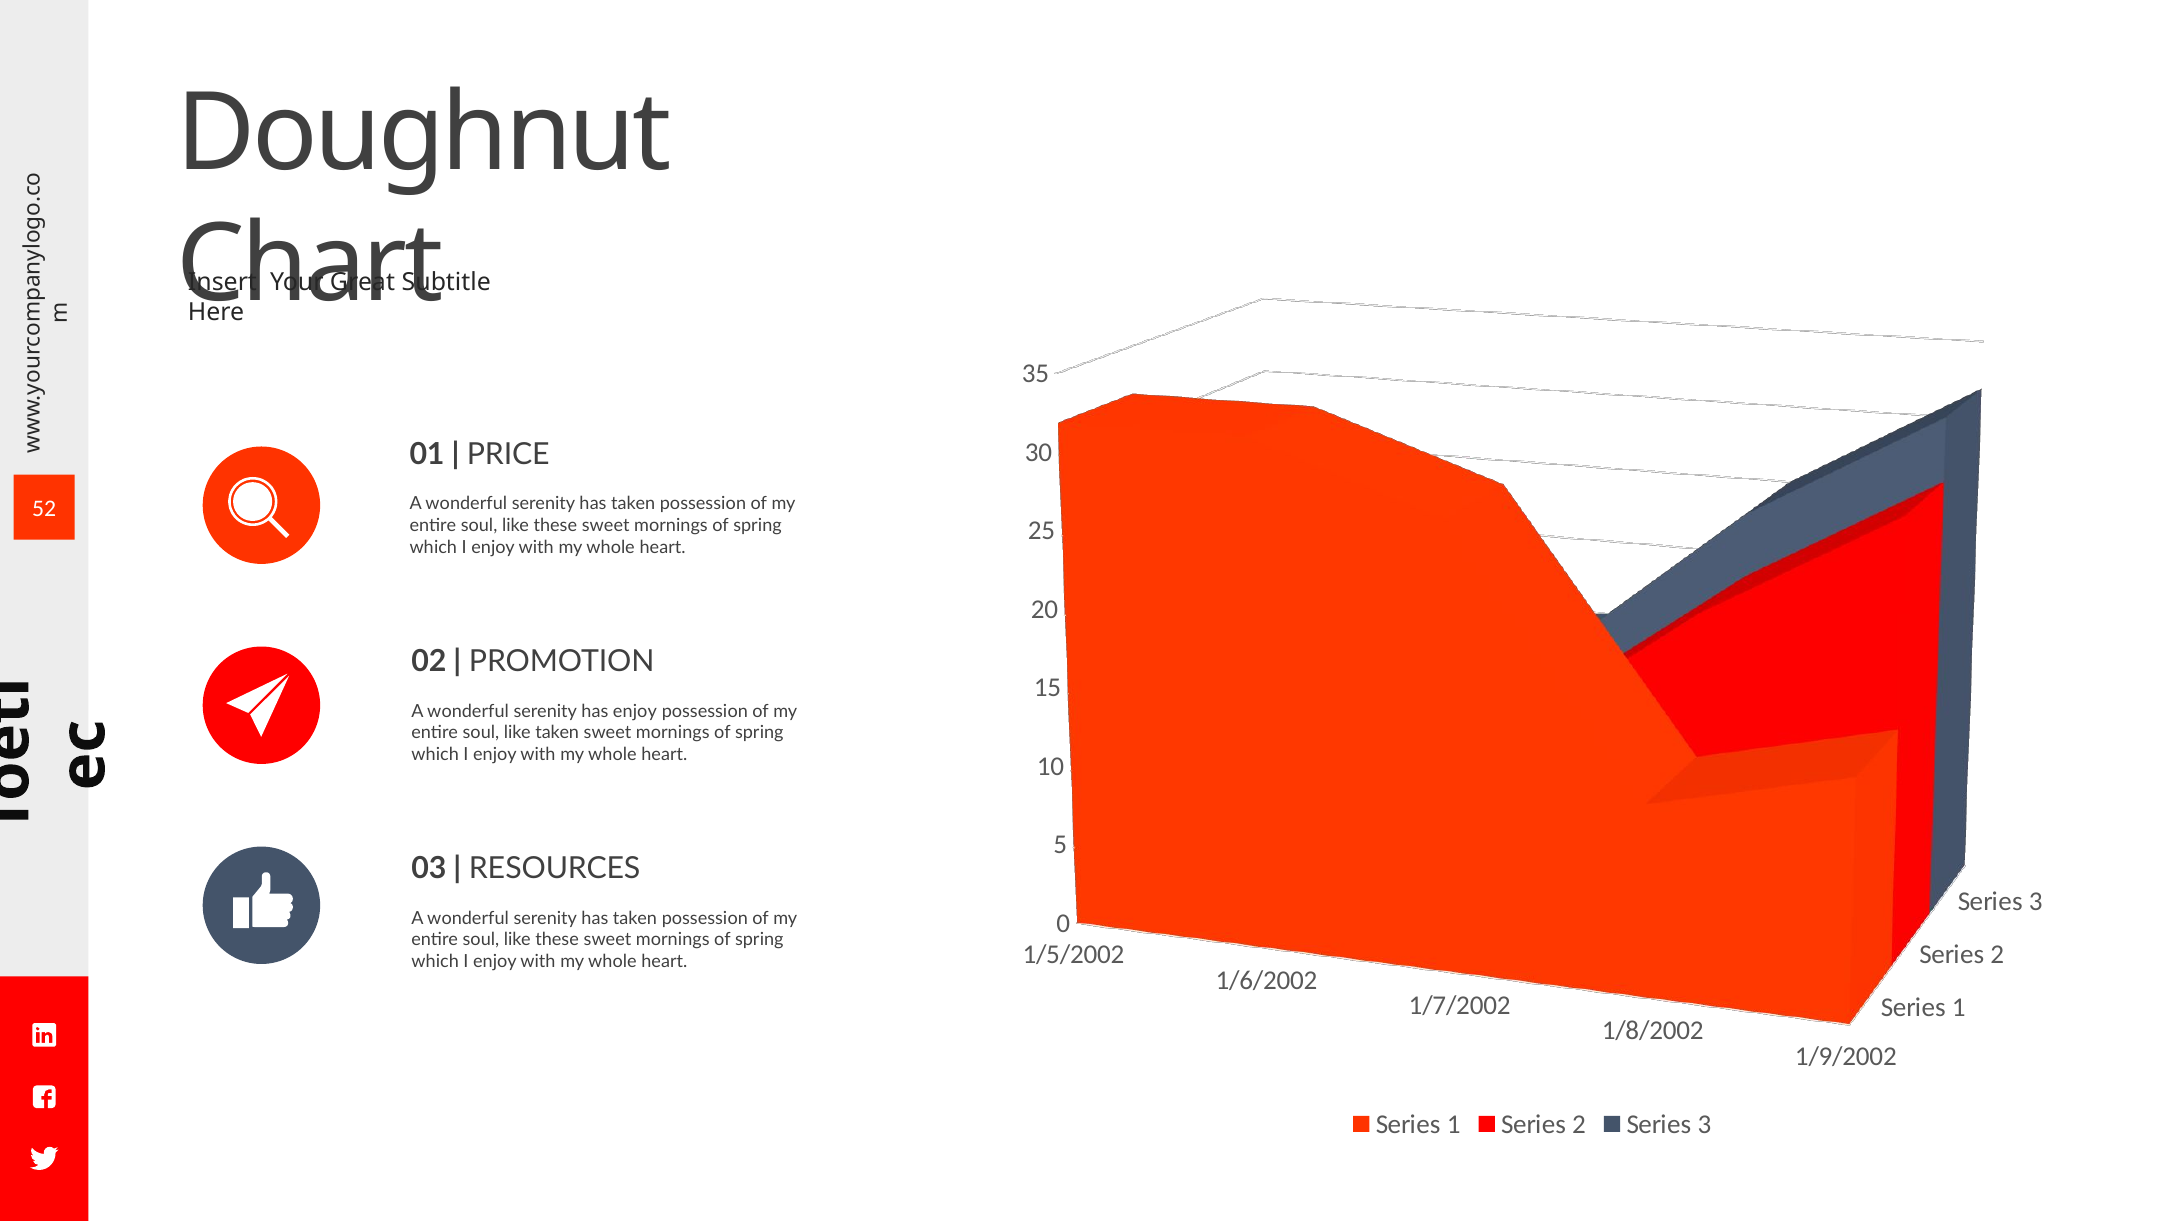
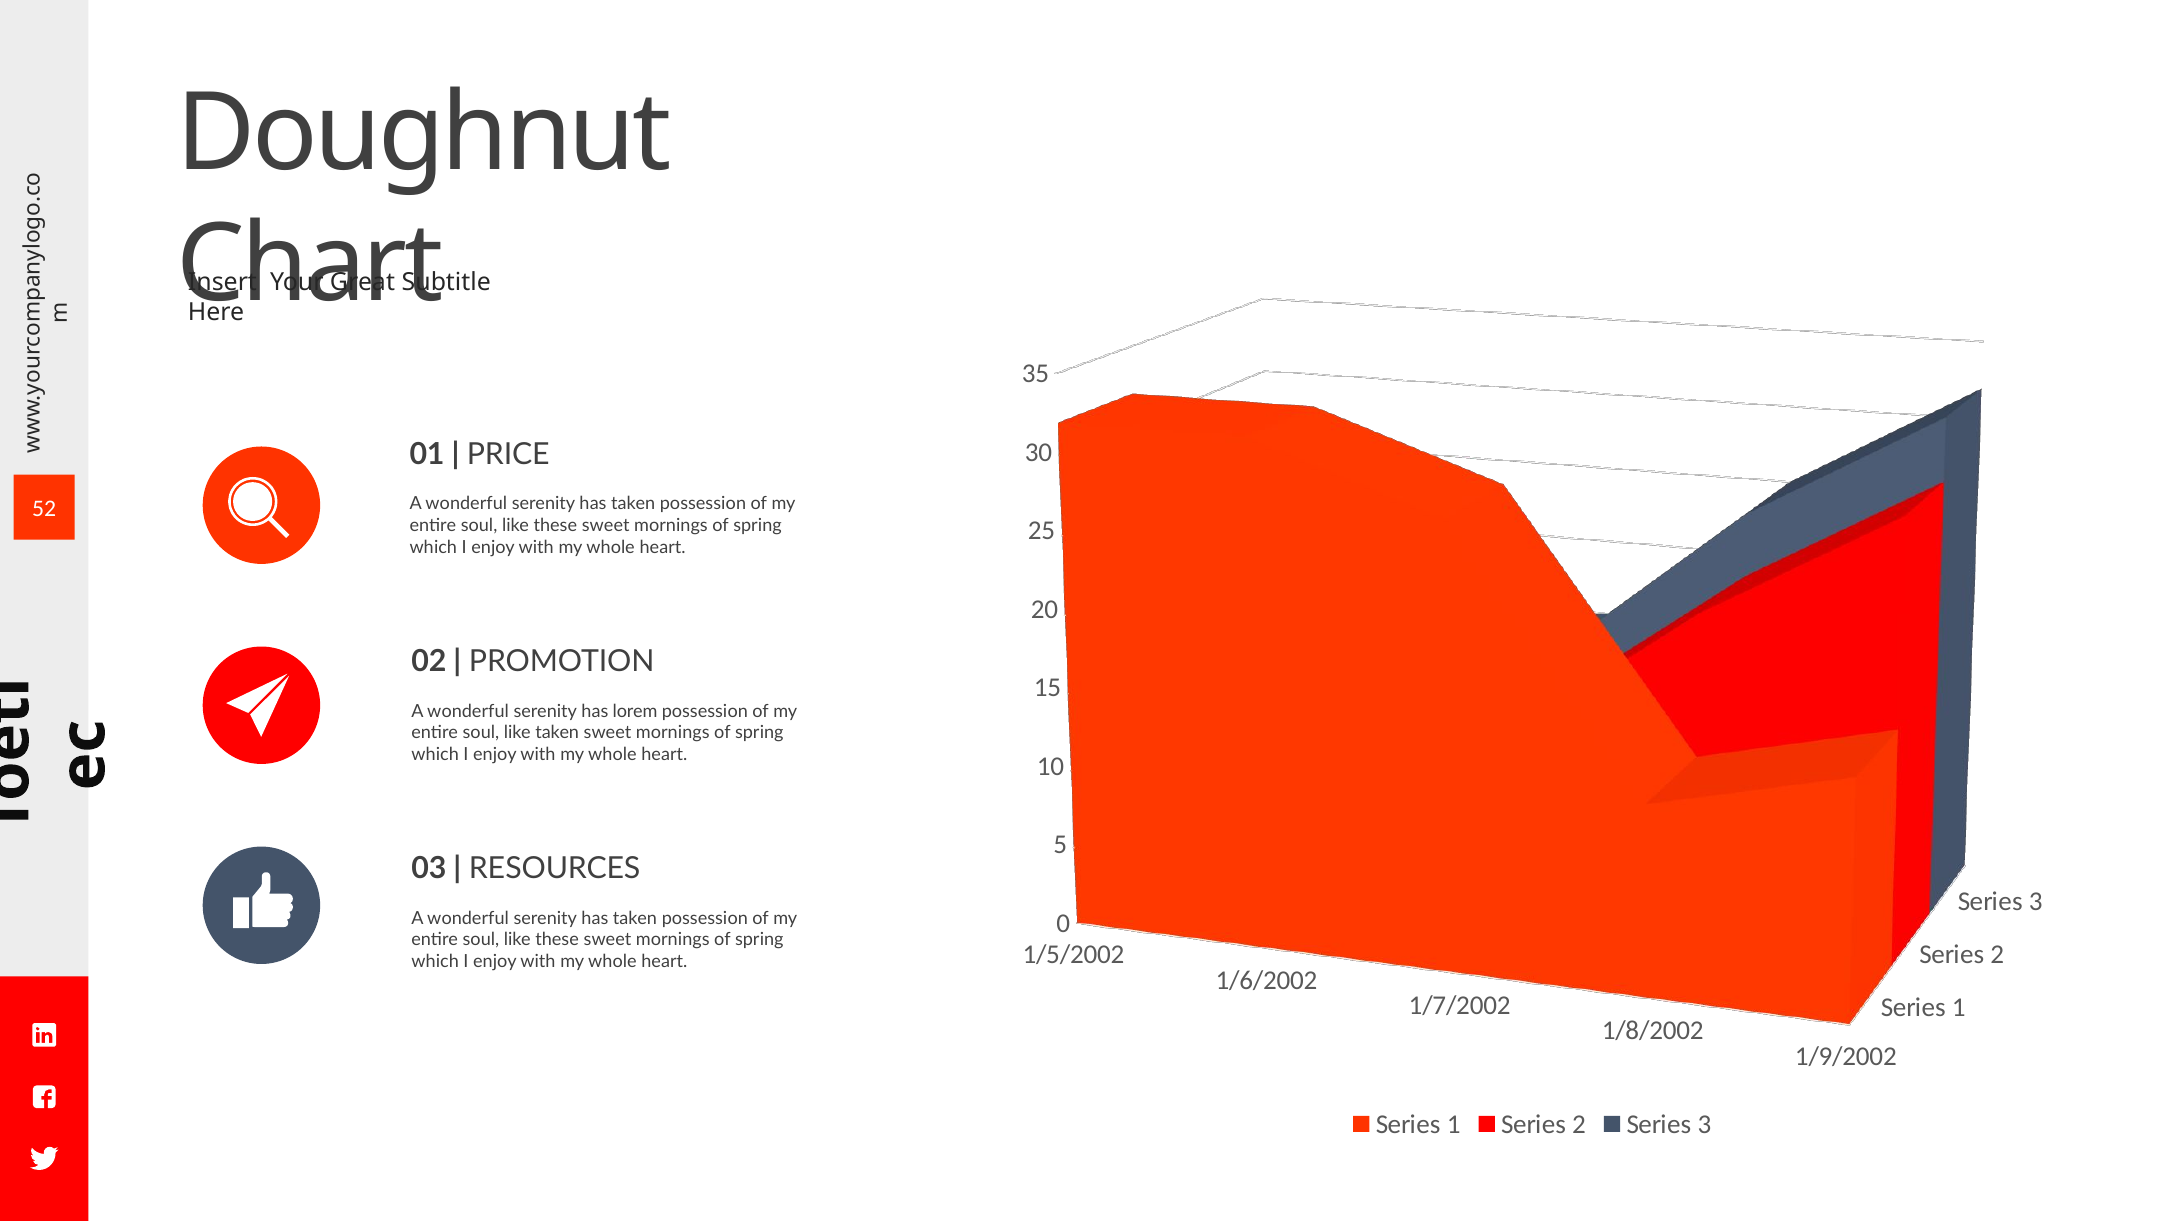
has enjoy: enjoy -> lorem (635, 711)
